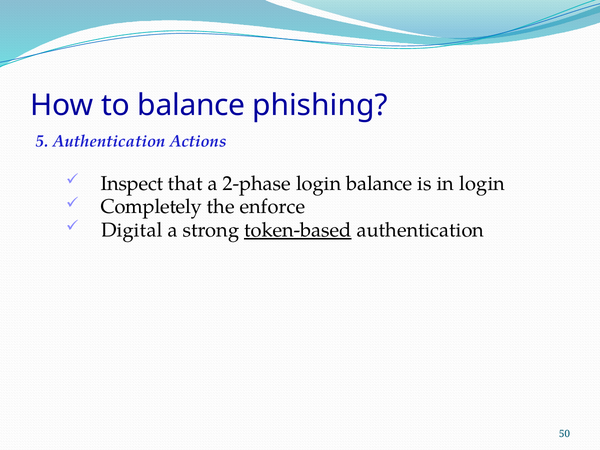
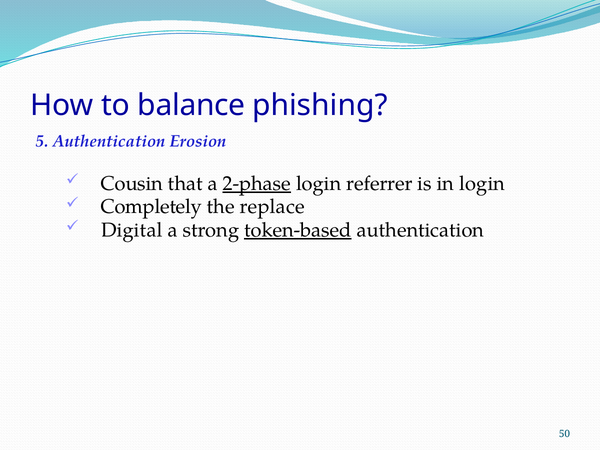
Actions: Actions -> Erosion (198, 141)
Inspect: Inspect -> Cousin (132, 184)
2-phase underline: none -> present (257, 184)
login balance: balance -> referrer (379, 184)
enforce: enforce -> replace (272, 207)
